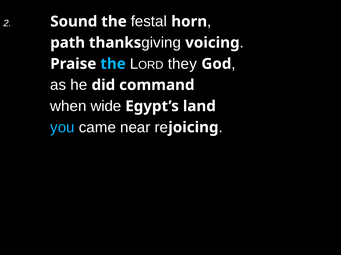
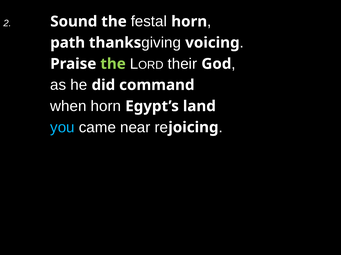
the colour: light blue -> light green (113, 64)
they: they -> their (182, 64)
when wide: wide -> horn (106, 106)
